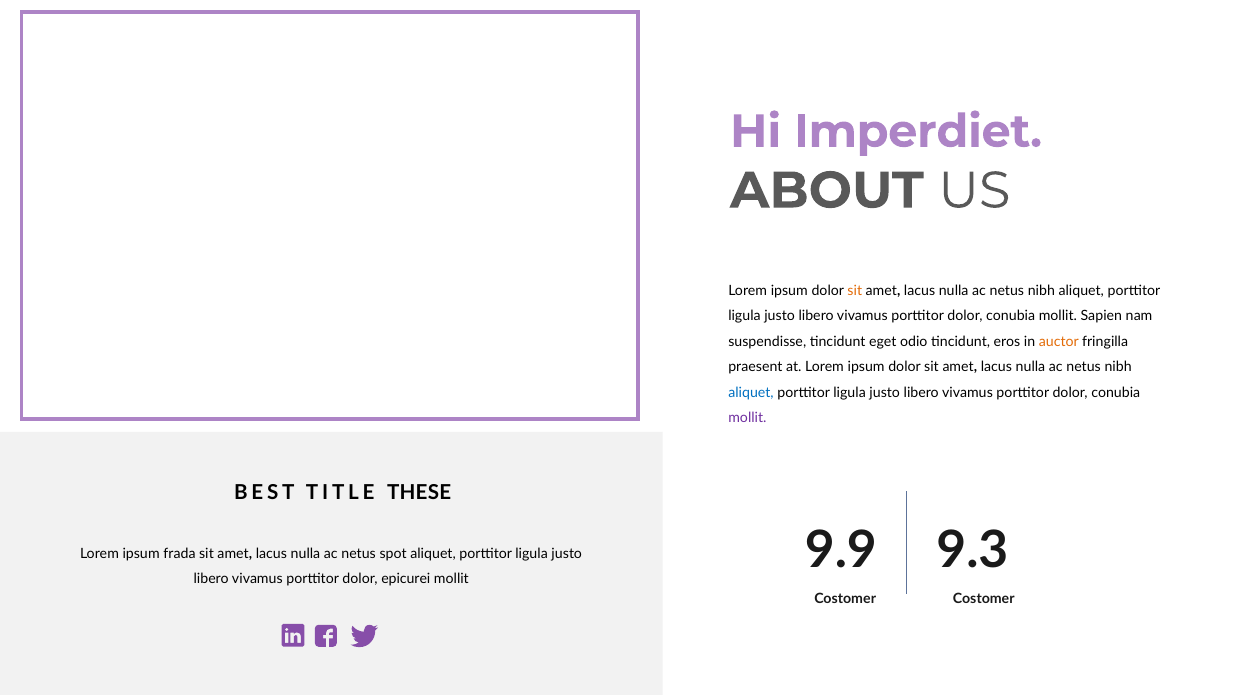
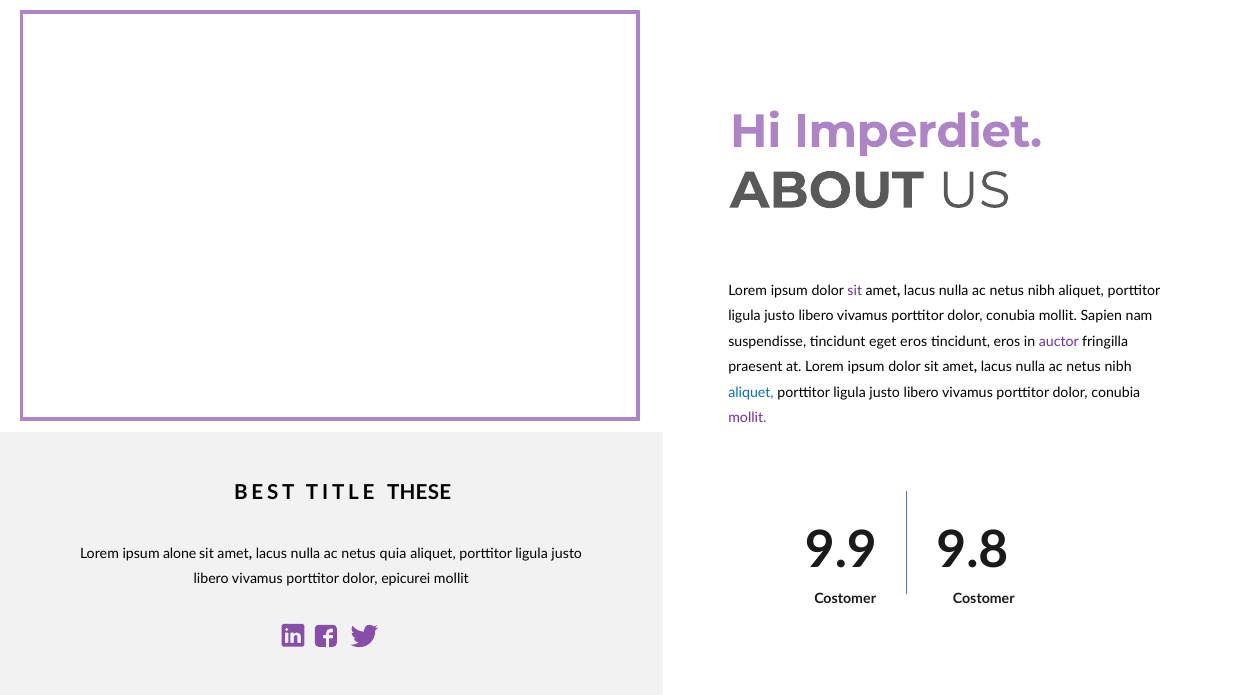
sit colour: orange -> purple (855, 291)
eget odio: odio -> eros (914, 342)
auctor colour: orange -> purple (1059, 342)
9.3: 9.3 -> 9.8 (972, 551)
frada: frada -> alone (180, 554)
spot: spot -> quia (393, 554)
